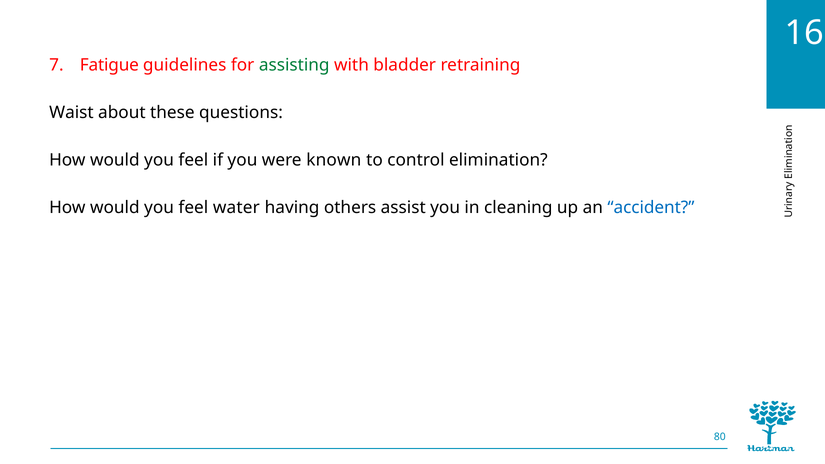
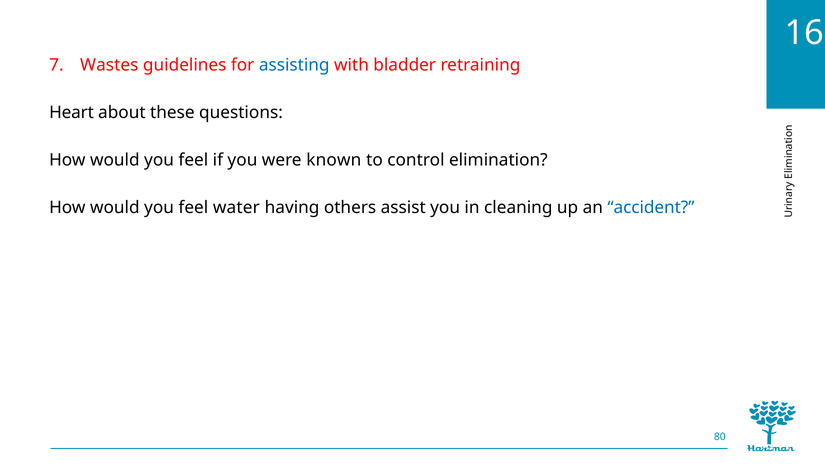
Fatigue: Fatigue -> Wastes (109, 65)
assisting colour: green -> blue (294, 65)
Waist: Waist -> Heart (71, 113)
